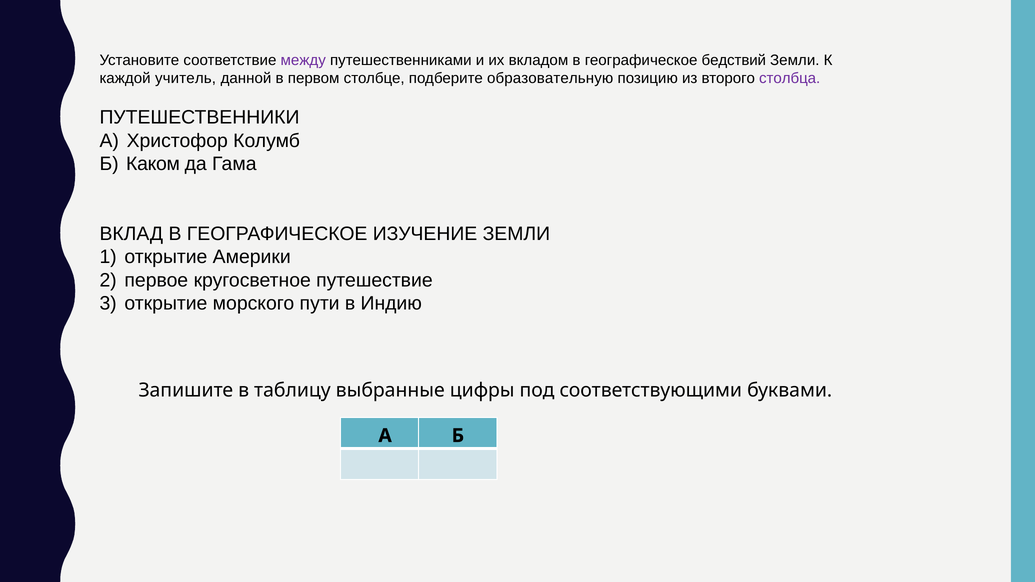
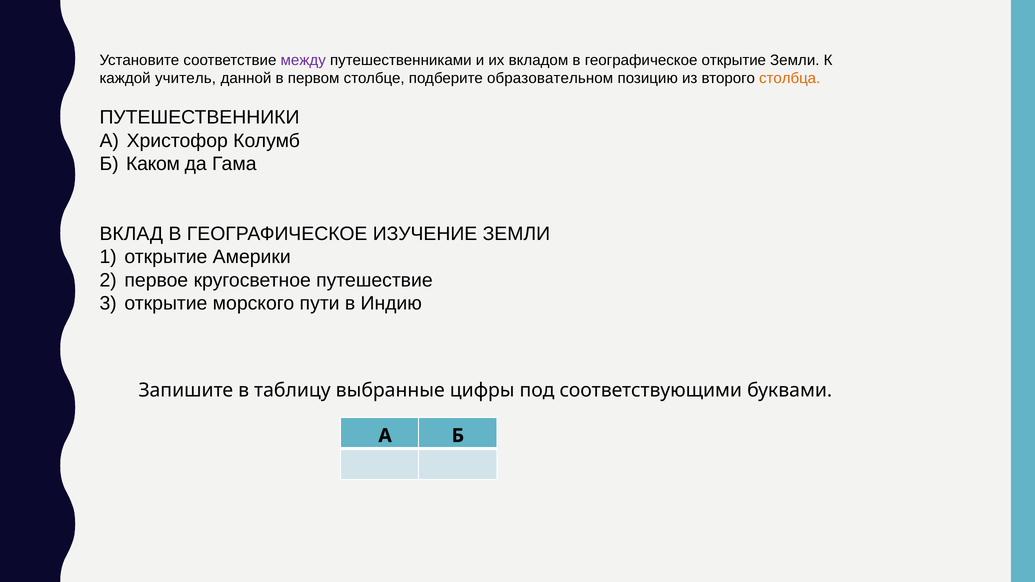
географическое бедствий: бедствий -> открытие (734, 60)
образовательную: образовательную -> образовательном (550, 78)
столбца colour: purple -> orange (790, 78)
